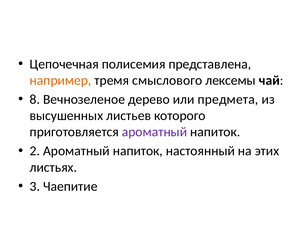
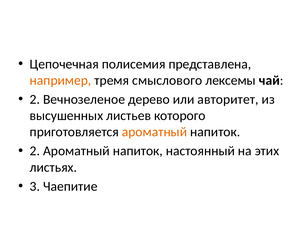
8: 8 -> 2 (35, 99)
предмета: предмета -> авторитет (228, 99)
ароматный colour: purple -> orange (154, 132)
